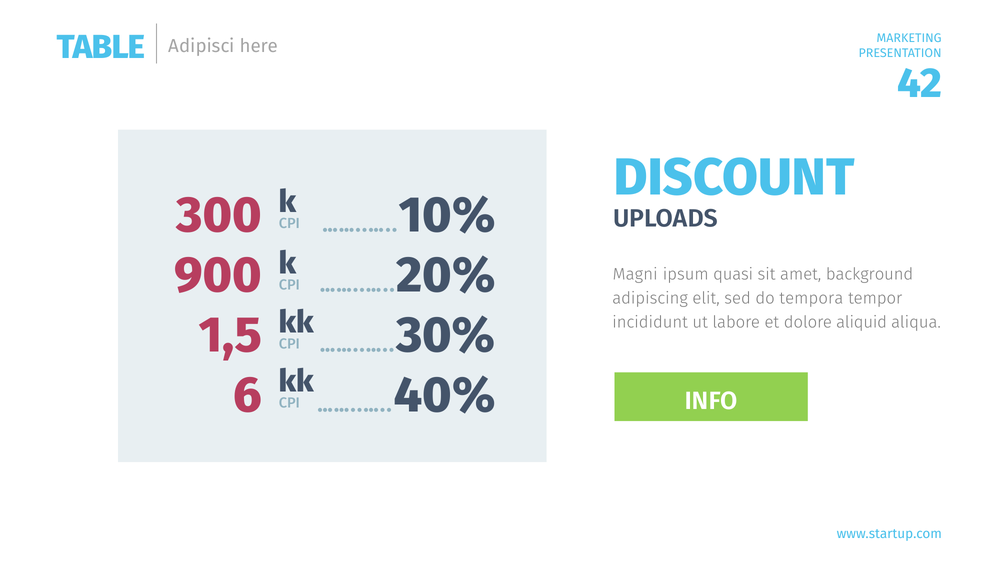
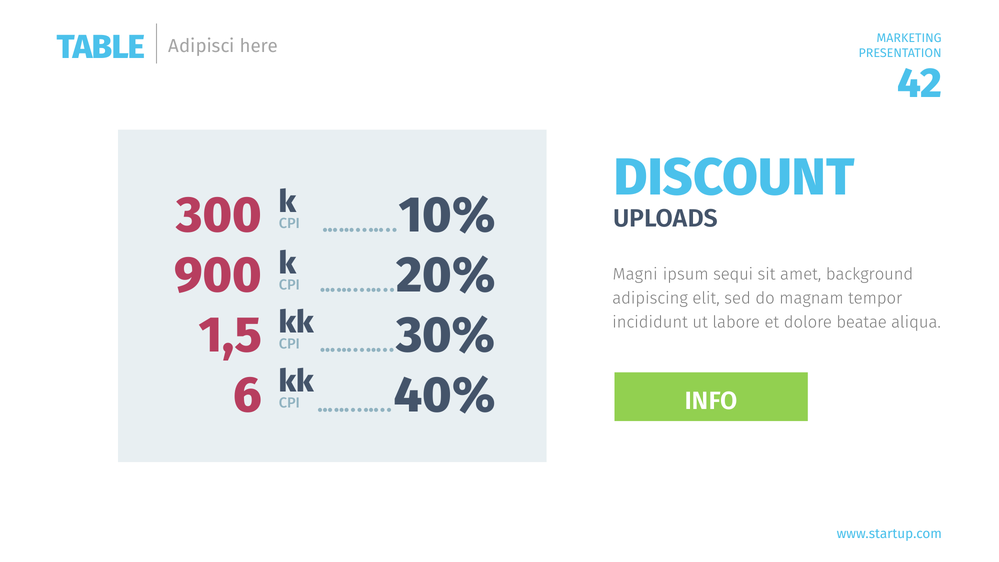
quasi: quasi -> sequi (733, 274)
tempora: tempora -> magnam (811, 298)
aliquid: aliquid -> beatae (862, 322)
